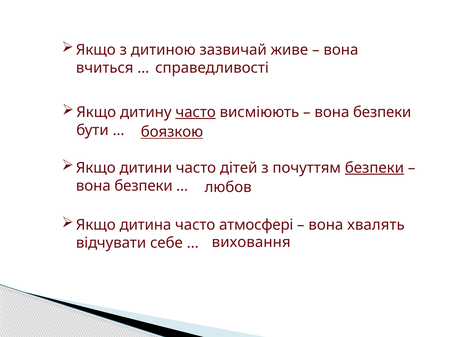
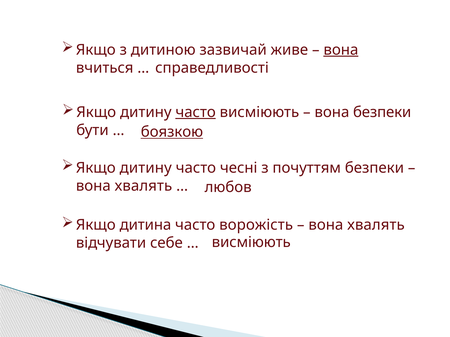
вона underline: none -> present (341, 50)
дитини: дитини -> дитину (146, 168)
дітей: дітей -> чесні (239, 168)
безпеки underline: present -> none (374, 168)
безпеки: безпеки -> хвалять (143, 186)
атмосфері: атмосфері -> ворожість (256, 225)
виховання: виховання -> висміюють (251, 243)
